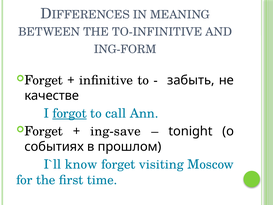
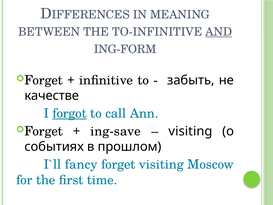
AND underline: none -> present (219, 32)
tonight: tonight -> visiting (190, 131)
know: know -> fancy (81, 164)
